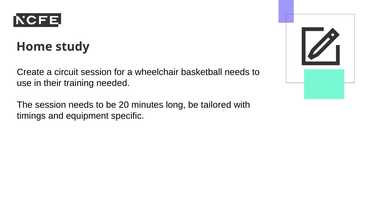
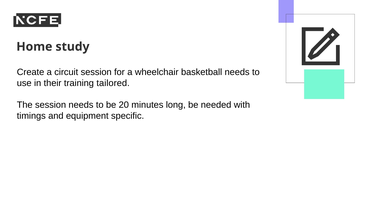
needed: needed -> tailored (113, 83)
tailored: tailored -> needed (216, 105)
